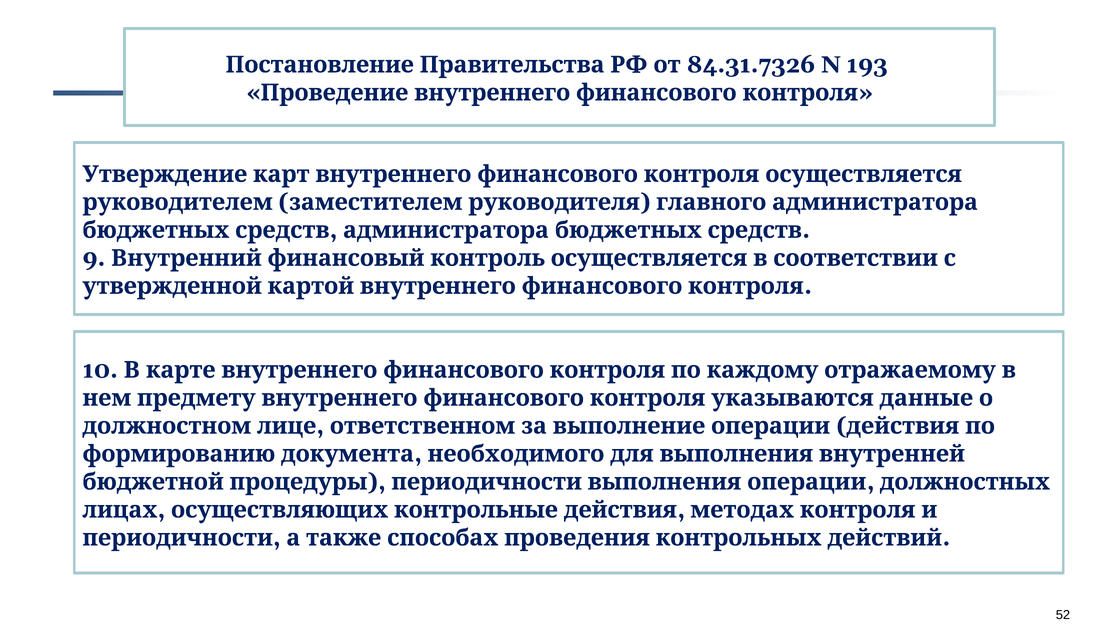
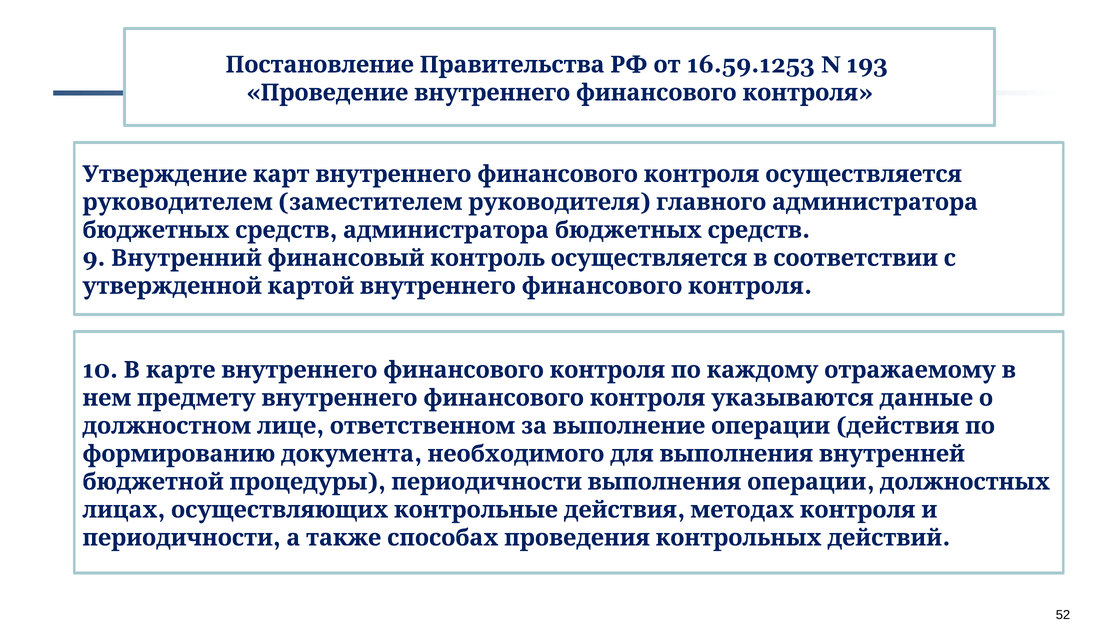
84.31.7326: 84.31.7326 -> 16.59.1253 (751, 65)
